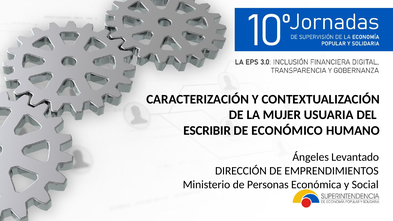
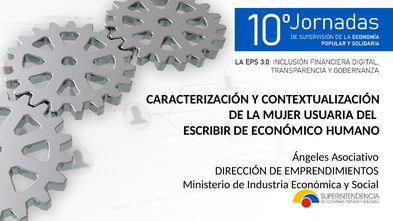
Levantado: Levantado -> Asociativo (355, 157)
Personas: Personas -> Industria (268, 185)
